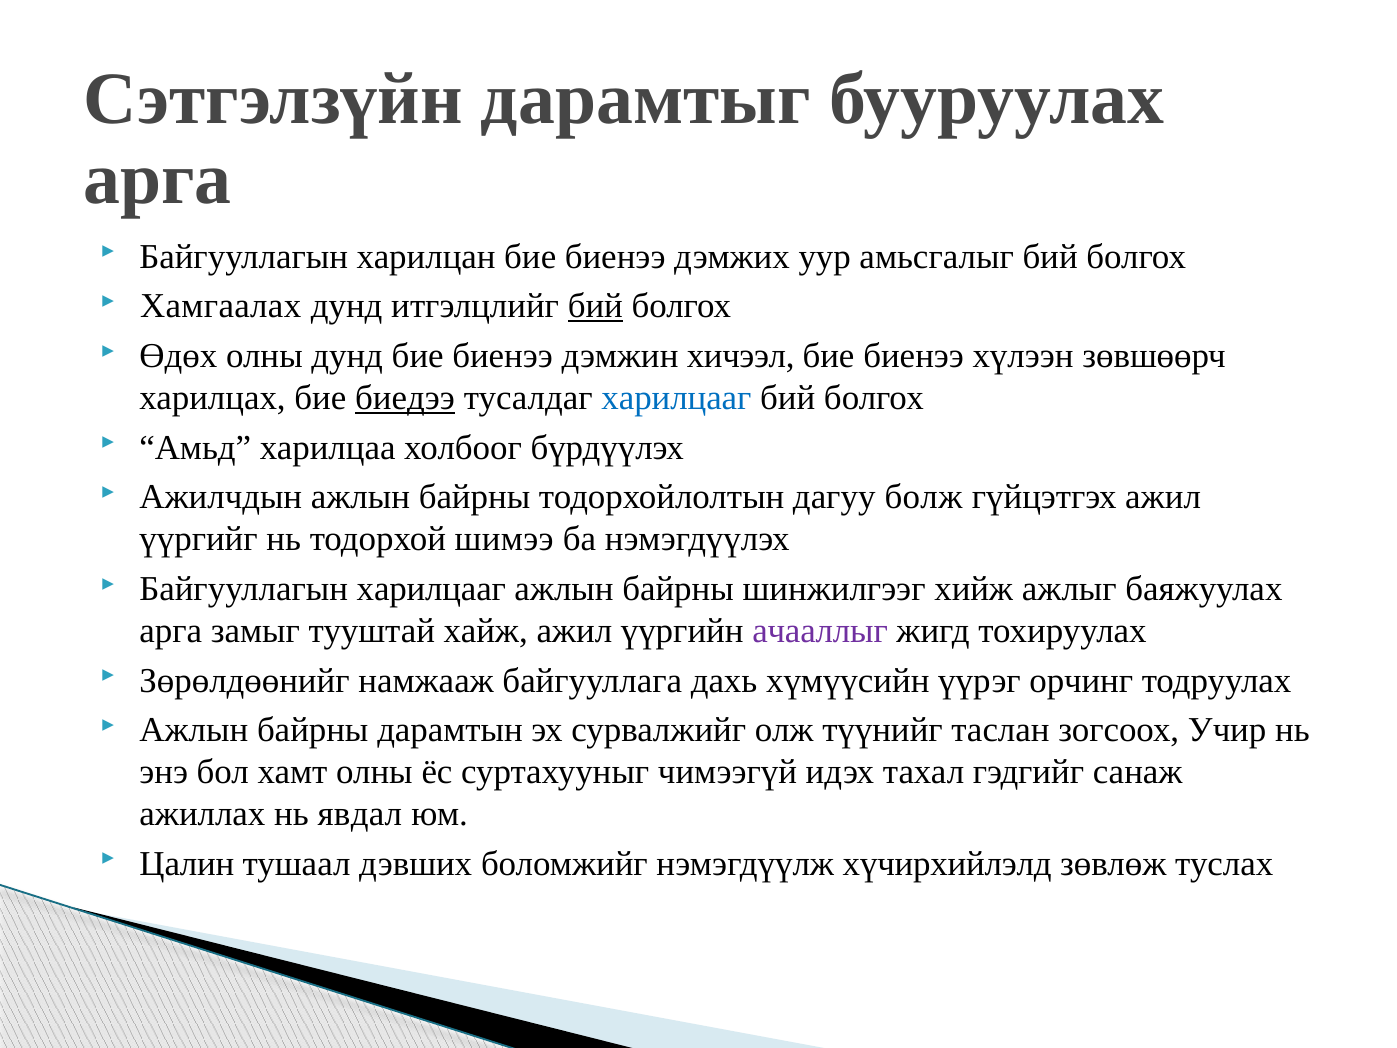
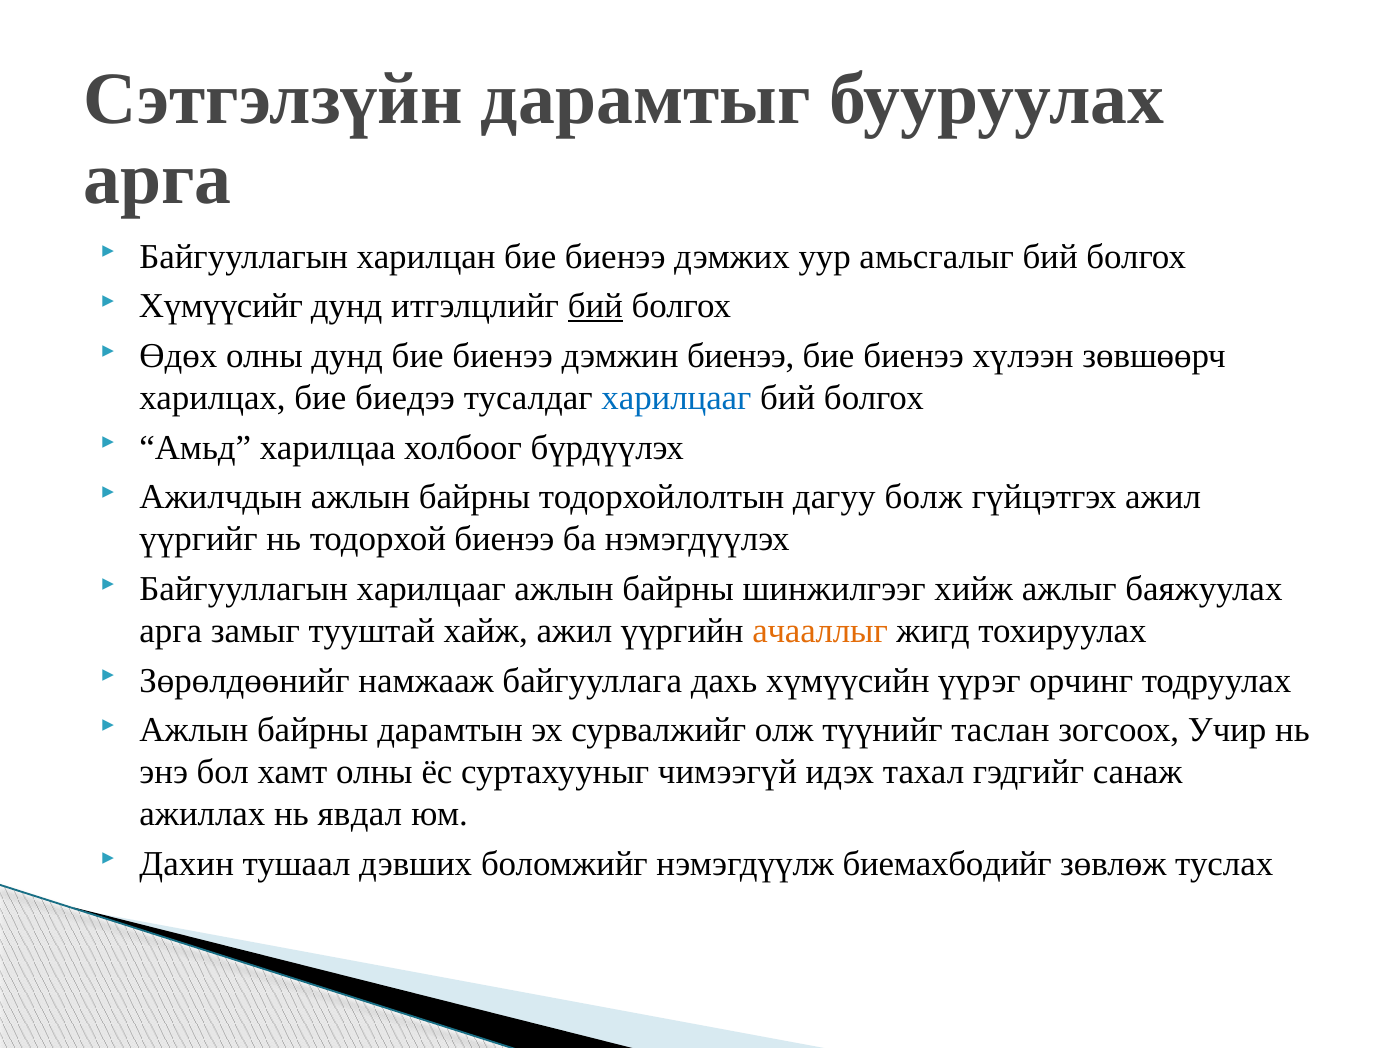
Хамгаалах: Хамгаалах -> Хүмүүсийг (221, 306)
дэмжин хичээл: хичээл -> биенээ (741, 356)
биедээ underline: present -> none (405, 398)
тодорхой шимээ: шимээ -> биенээ (504, 539)
ачааллыг colour: purple -> orange (820, 631)
Цалин: Цалин -> Дахин (187, 863)
хүчирхийлэлд: хүчирхийлэлд -> биемахбодийг (947, 863)
